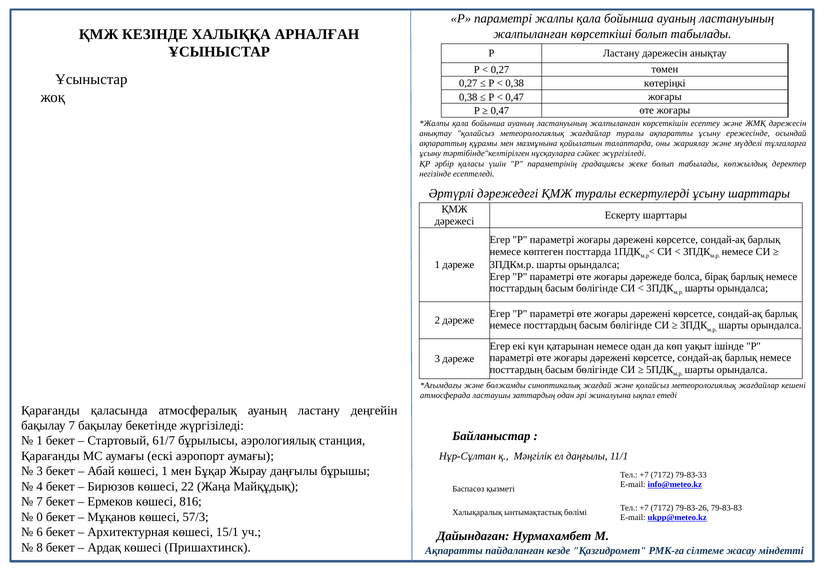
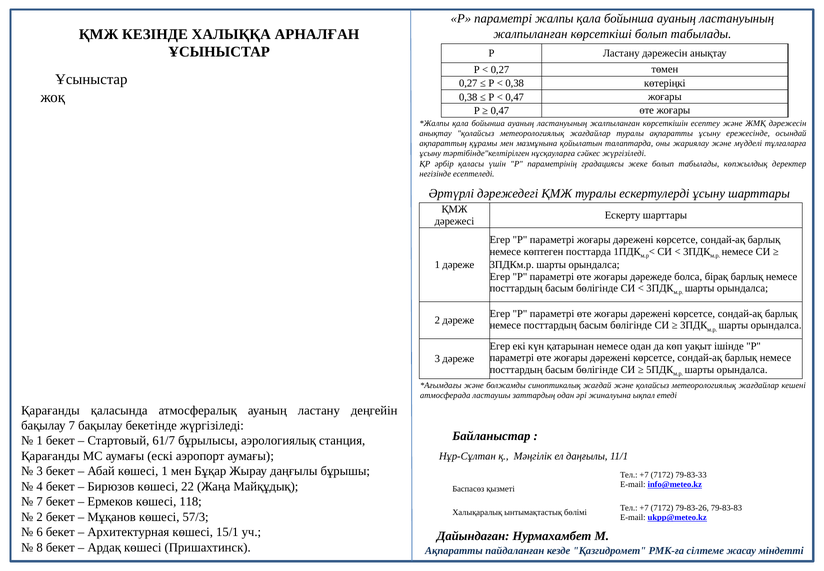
816: 816 -> 118 (191, 501)
0: 0 -> 2 (40, 516)
